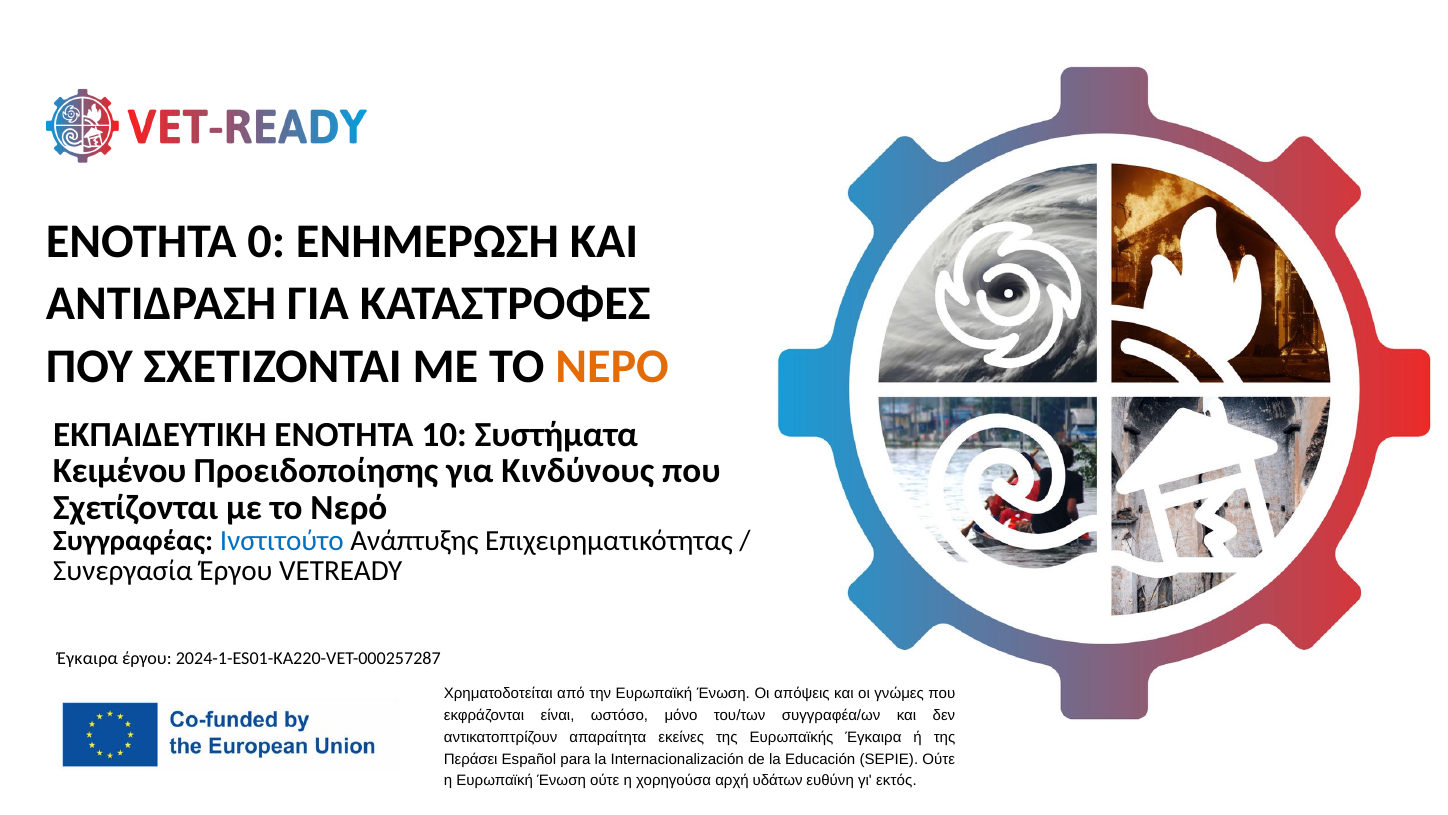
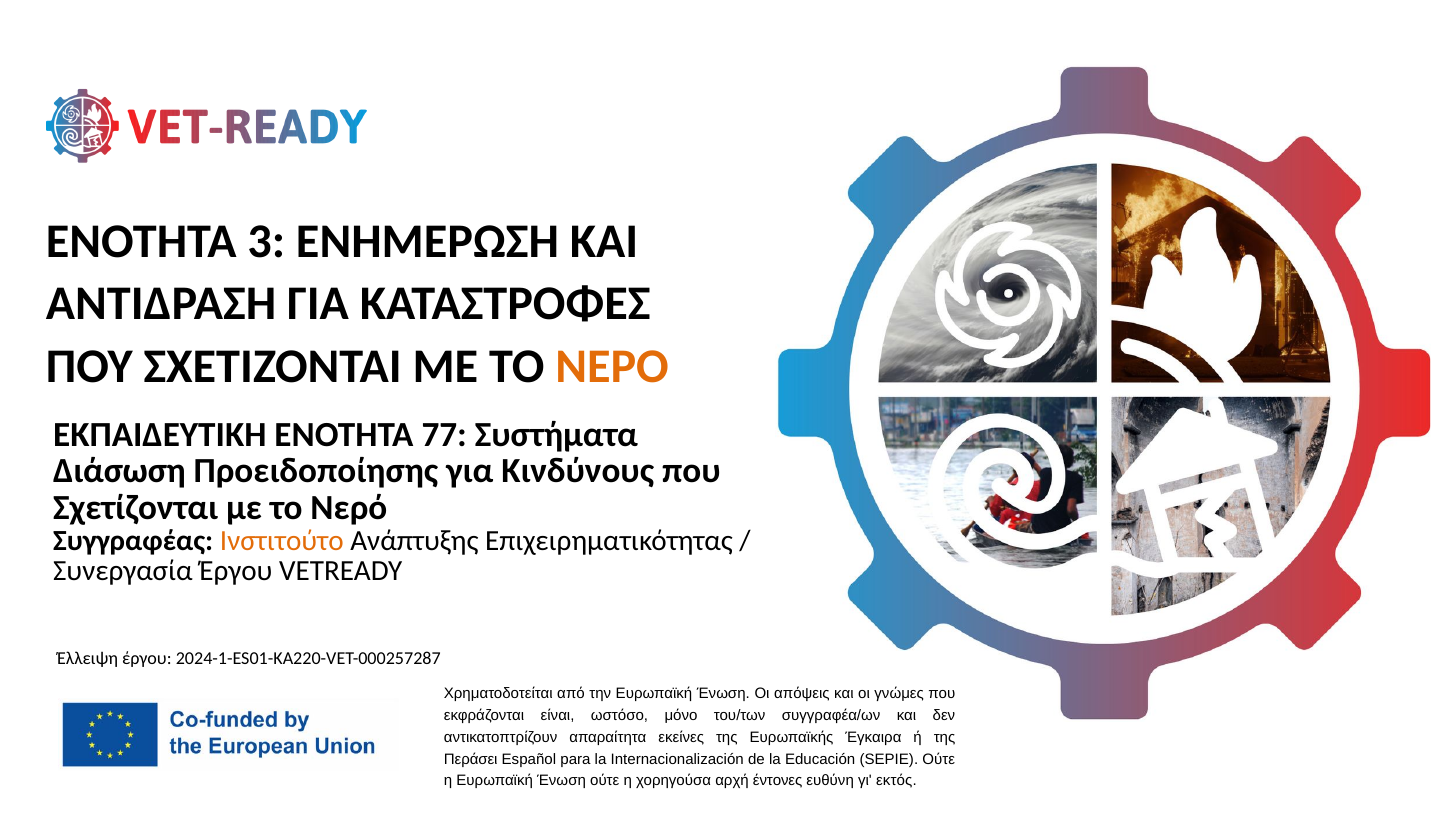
0: 0 -> 3 (266, 241)
10: 10 -> 77 (444, 435)
Κειμένου: Κειμένου -> Διάσωση (120, 471)
Ινστιτούτο colour: blue -> orange (282, 541)
Έγκαιρα: Έγκαιρα -> Έλλειψη (88, 658)
υδάτων: υδάτων -> έντονες (778, 780)
